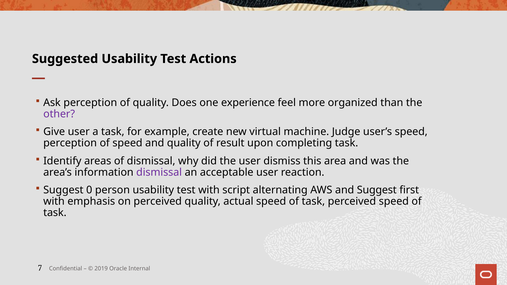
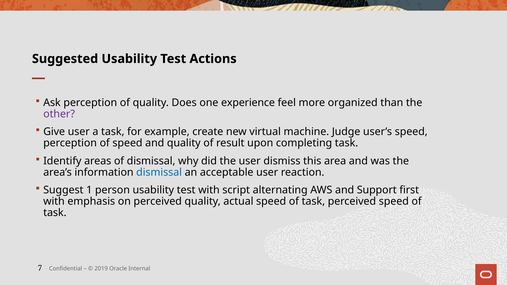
dismissal colour: purple -> blue (159, 172)
0: 0 -> 1 (89, 190)
and Suggest: Suggest -> Support (377, 190)
